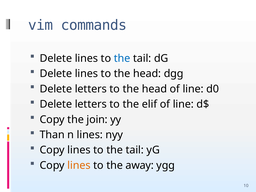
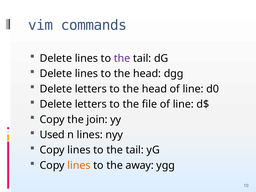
the colour: blue -> purple (122, 58)
elif: elif -> file (149, 104)
Than: Than -> Used (52, 135)
